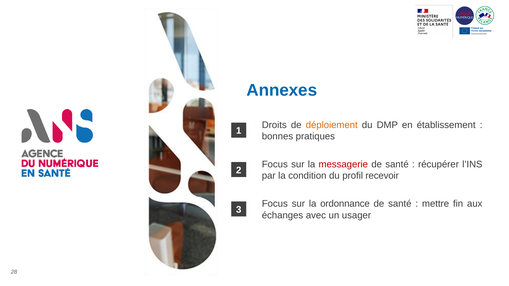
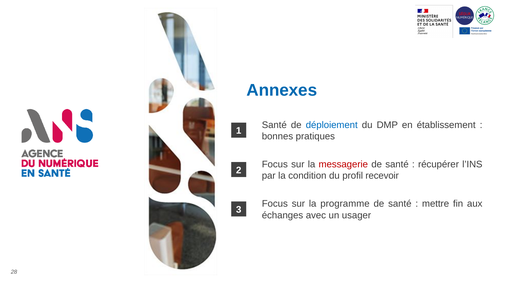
Droits: Droits -> Santé (274, 125)
déploiement colour: orange -> blue (332, 125)
ordonnance: ordonnance -> programme (345, 204)
